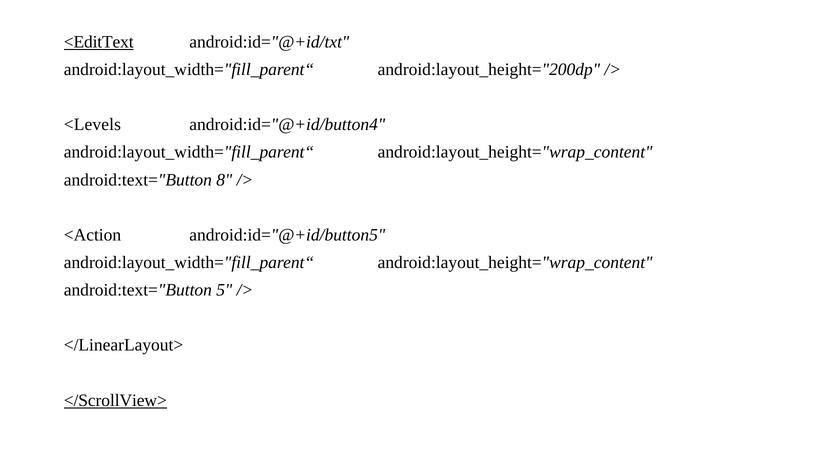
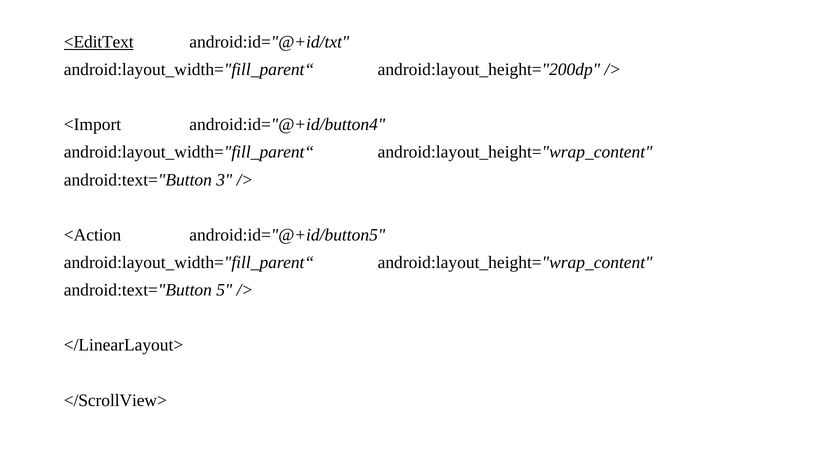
<Levels: <Levels -> <Import (92, 125)
8: 8 -> 3 (224, 180)
</ScrollView> underline: present -> none (115, 400)
